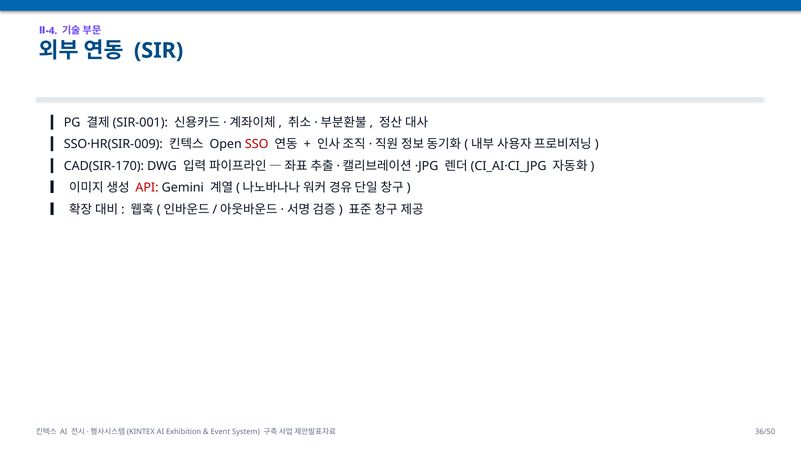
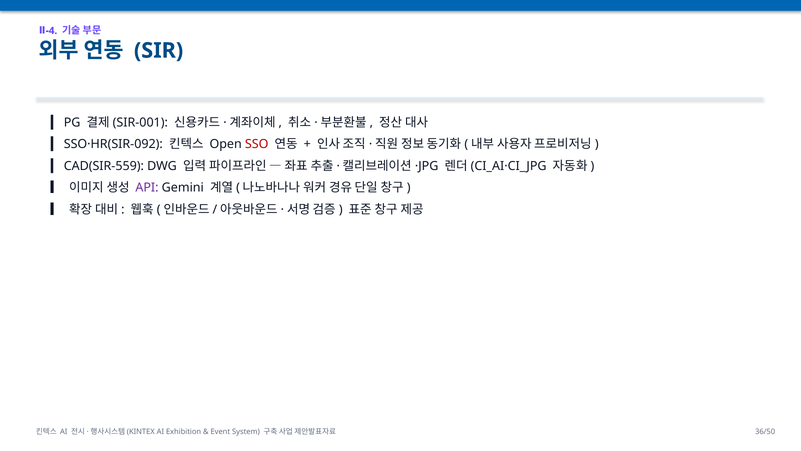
SSO·HR(SIR-009: SSO·HR(SIR-009 -> SSO·HR(SIR-092 (113, 144)
CAD(SIR-170: CAD(SIR-170 -> CAD(SIR-559 (104, 166)
API colour: red -> purple (147, 188)
